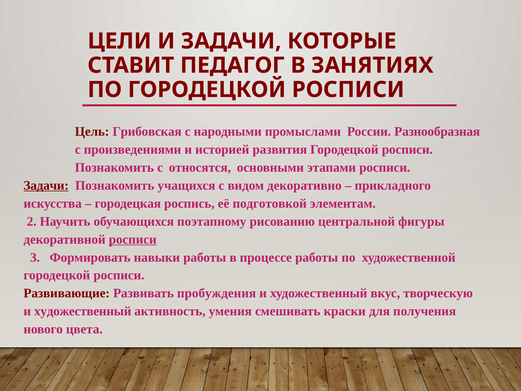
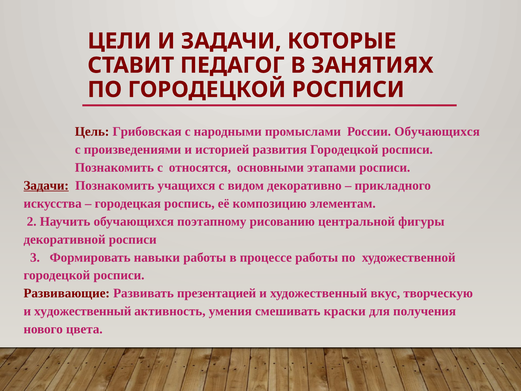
России Разнообразная: Разнообразная -> Обучающихся (437, 131)
подготовкой: подготовкой -> композицию (270, 203)
росписи underline: present -> none (133, 239)
пробуждения: пробуждения -> презентацией (217, 293)
